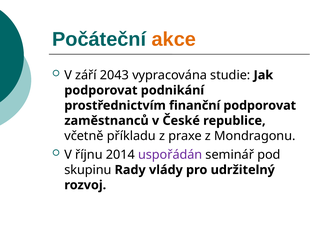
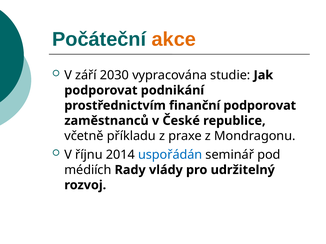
2043: 2043 -> 2030 (114, 75)
uspořádán colour: purple -> blue (170, 155)
skupinu: skupinu -> médiích (88, 170)
